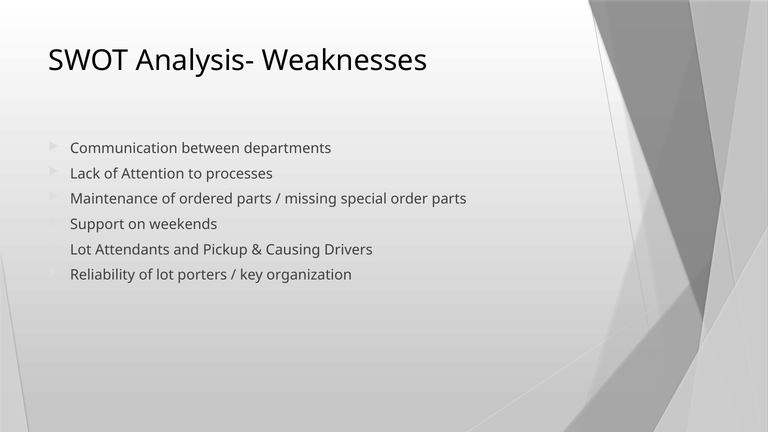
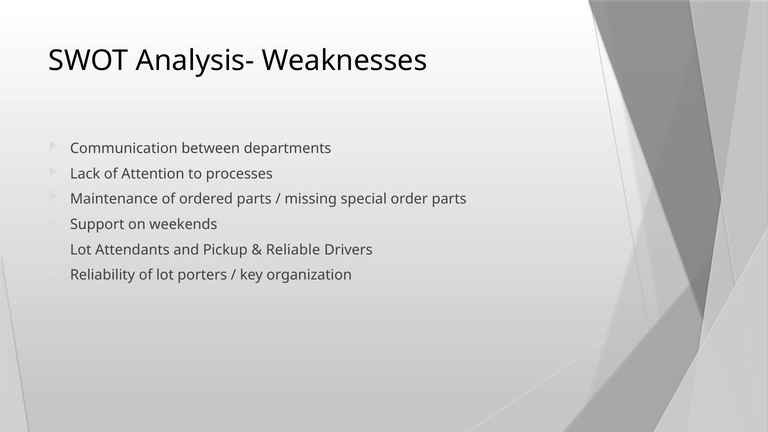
Causing: Causing -> Reliable (293, 250)
